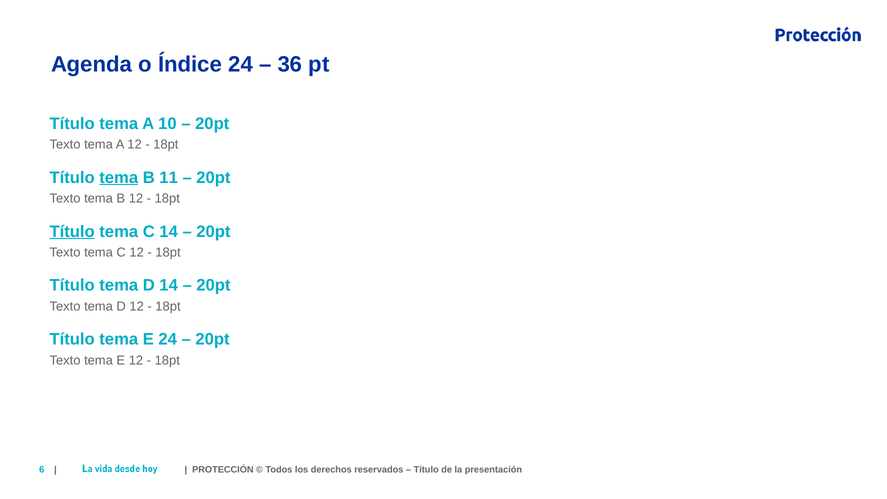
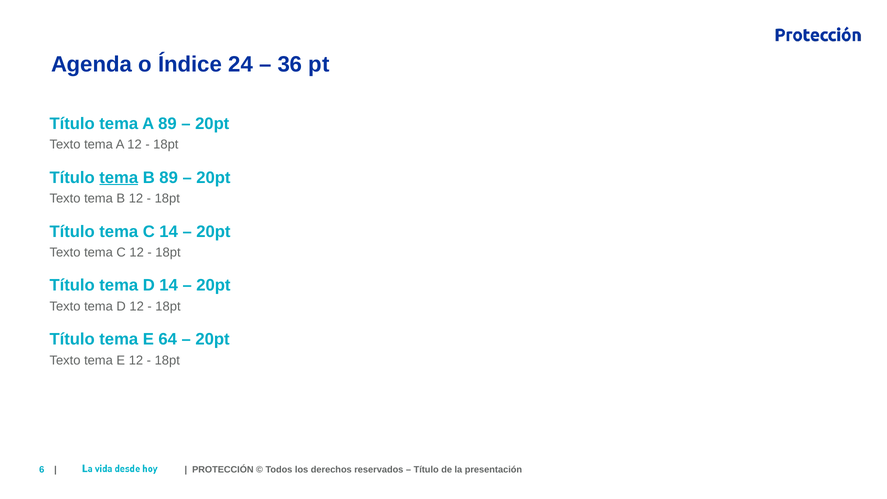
A 10: 10 -> 89 (167, 124)
B 11: 11 -> 89 (169, 178)
Título underline: present -> none (72, 232)
E 24: 24 -> 64 (168, 340)
